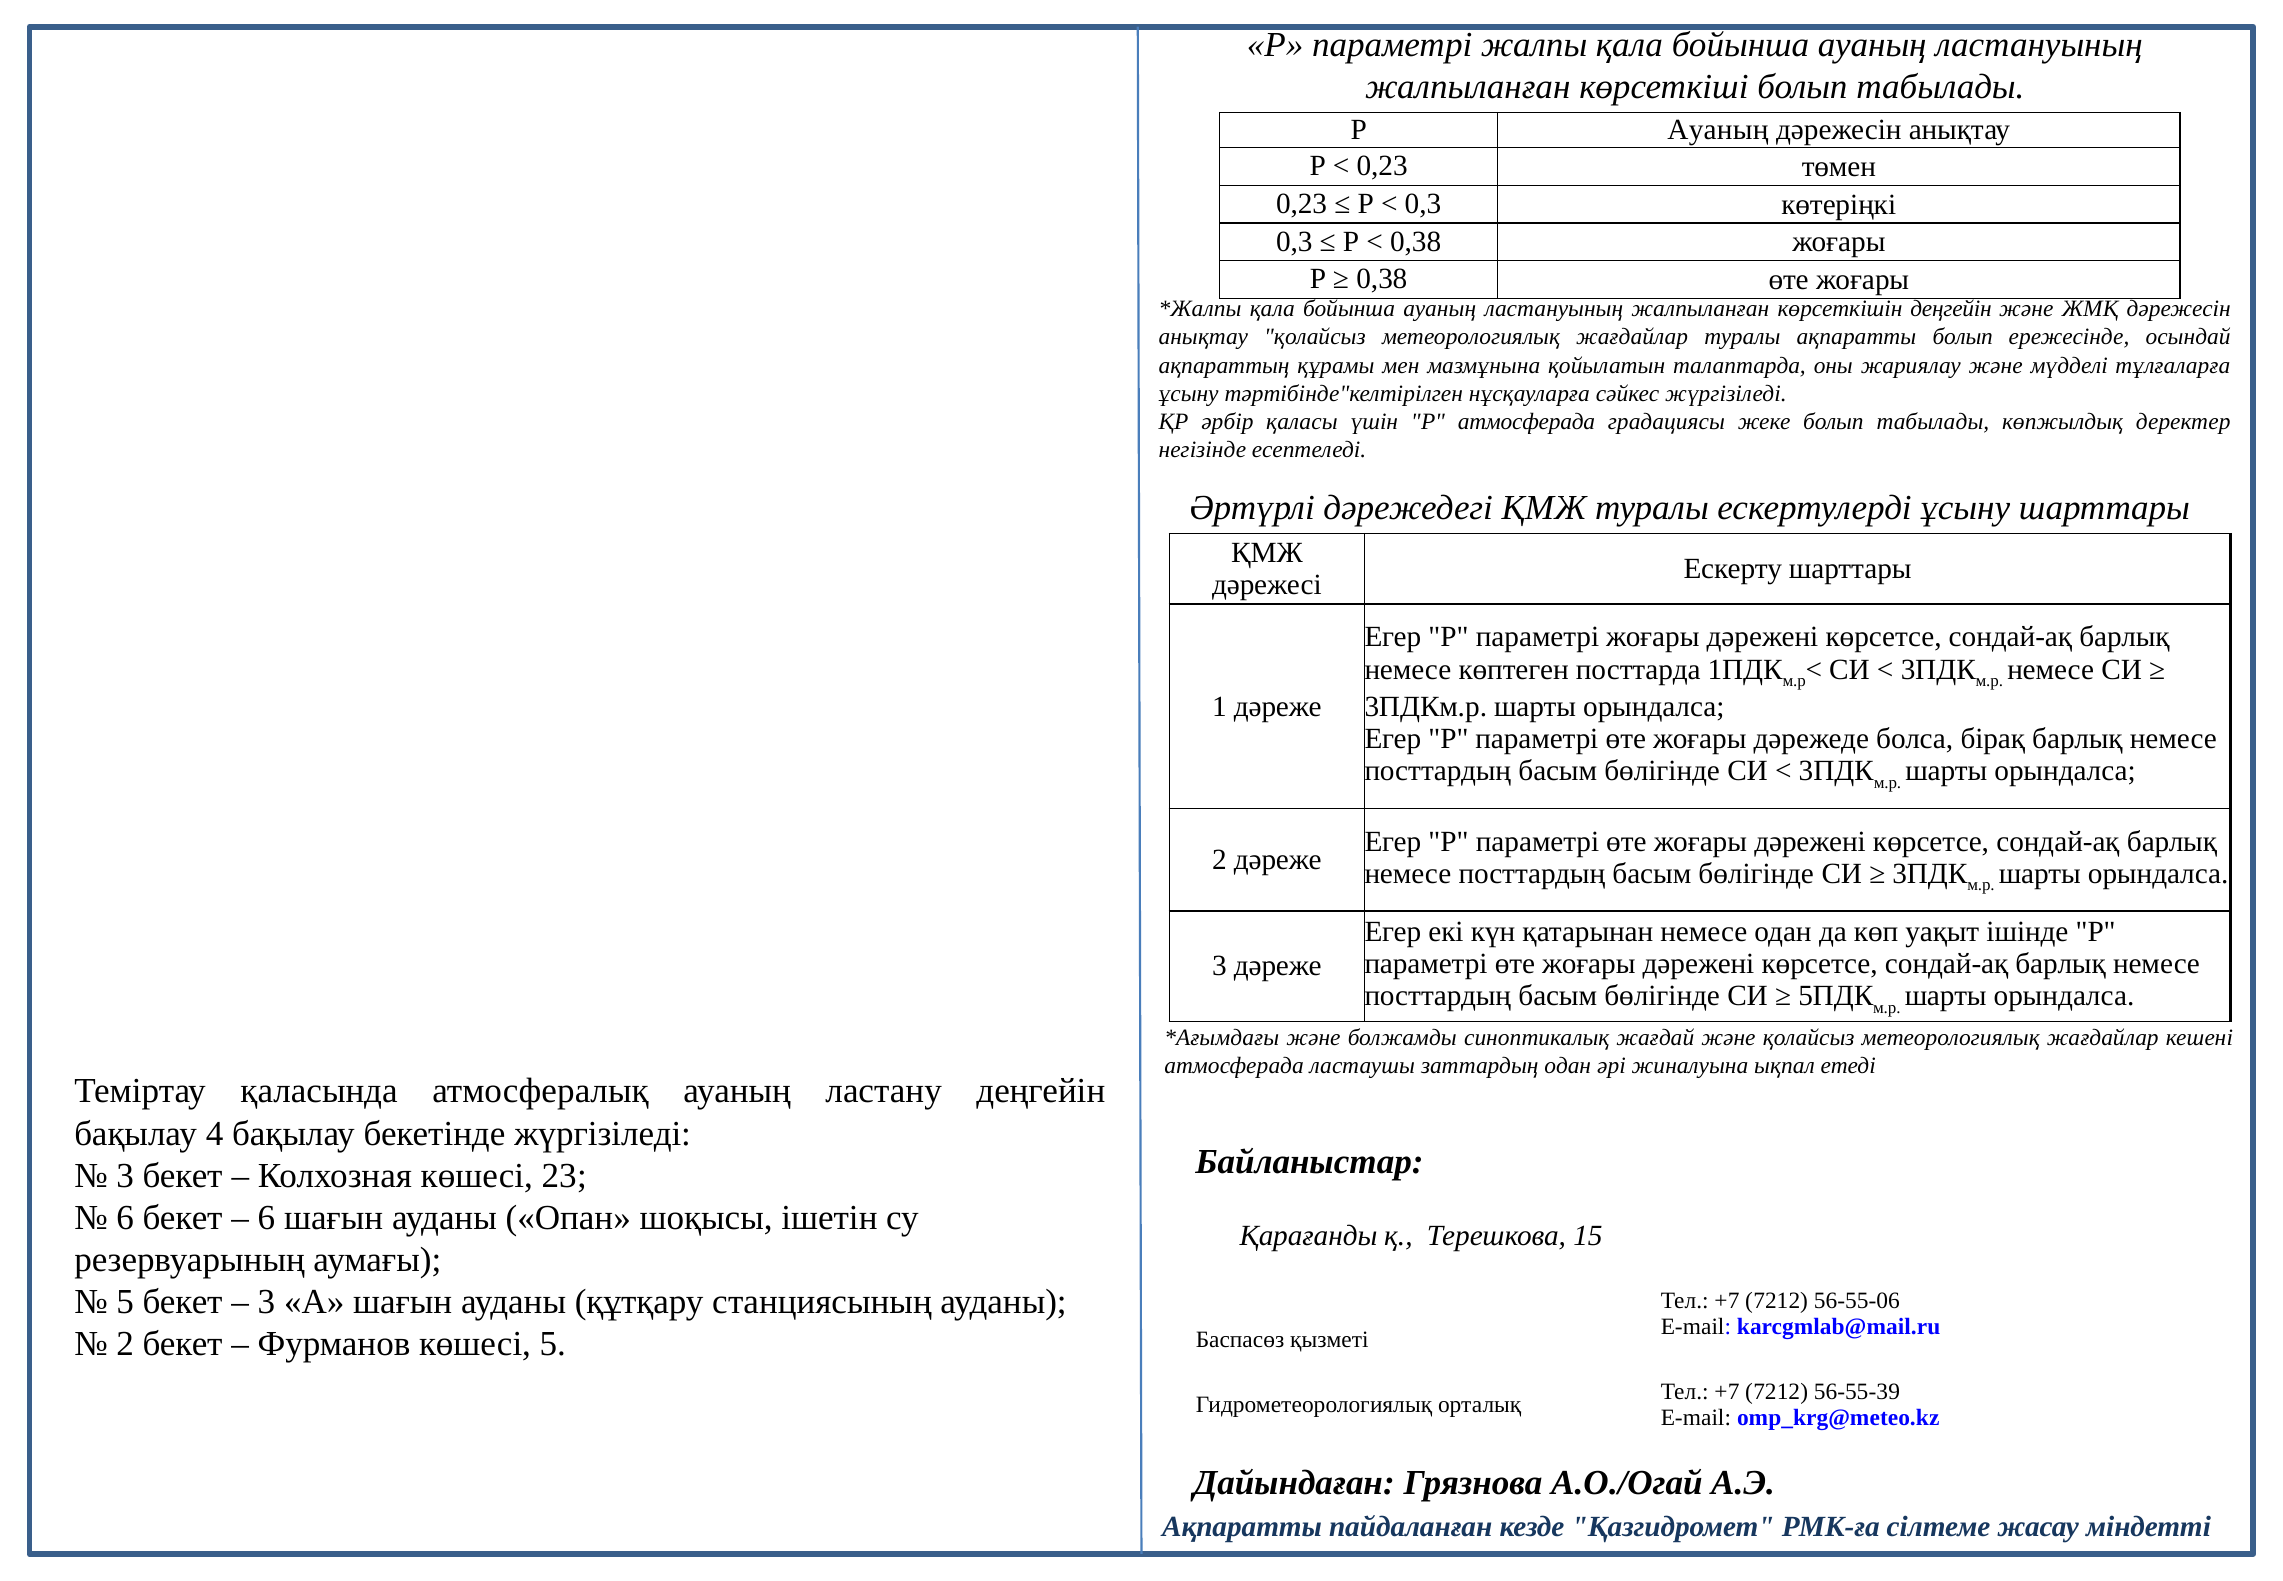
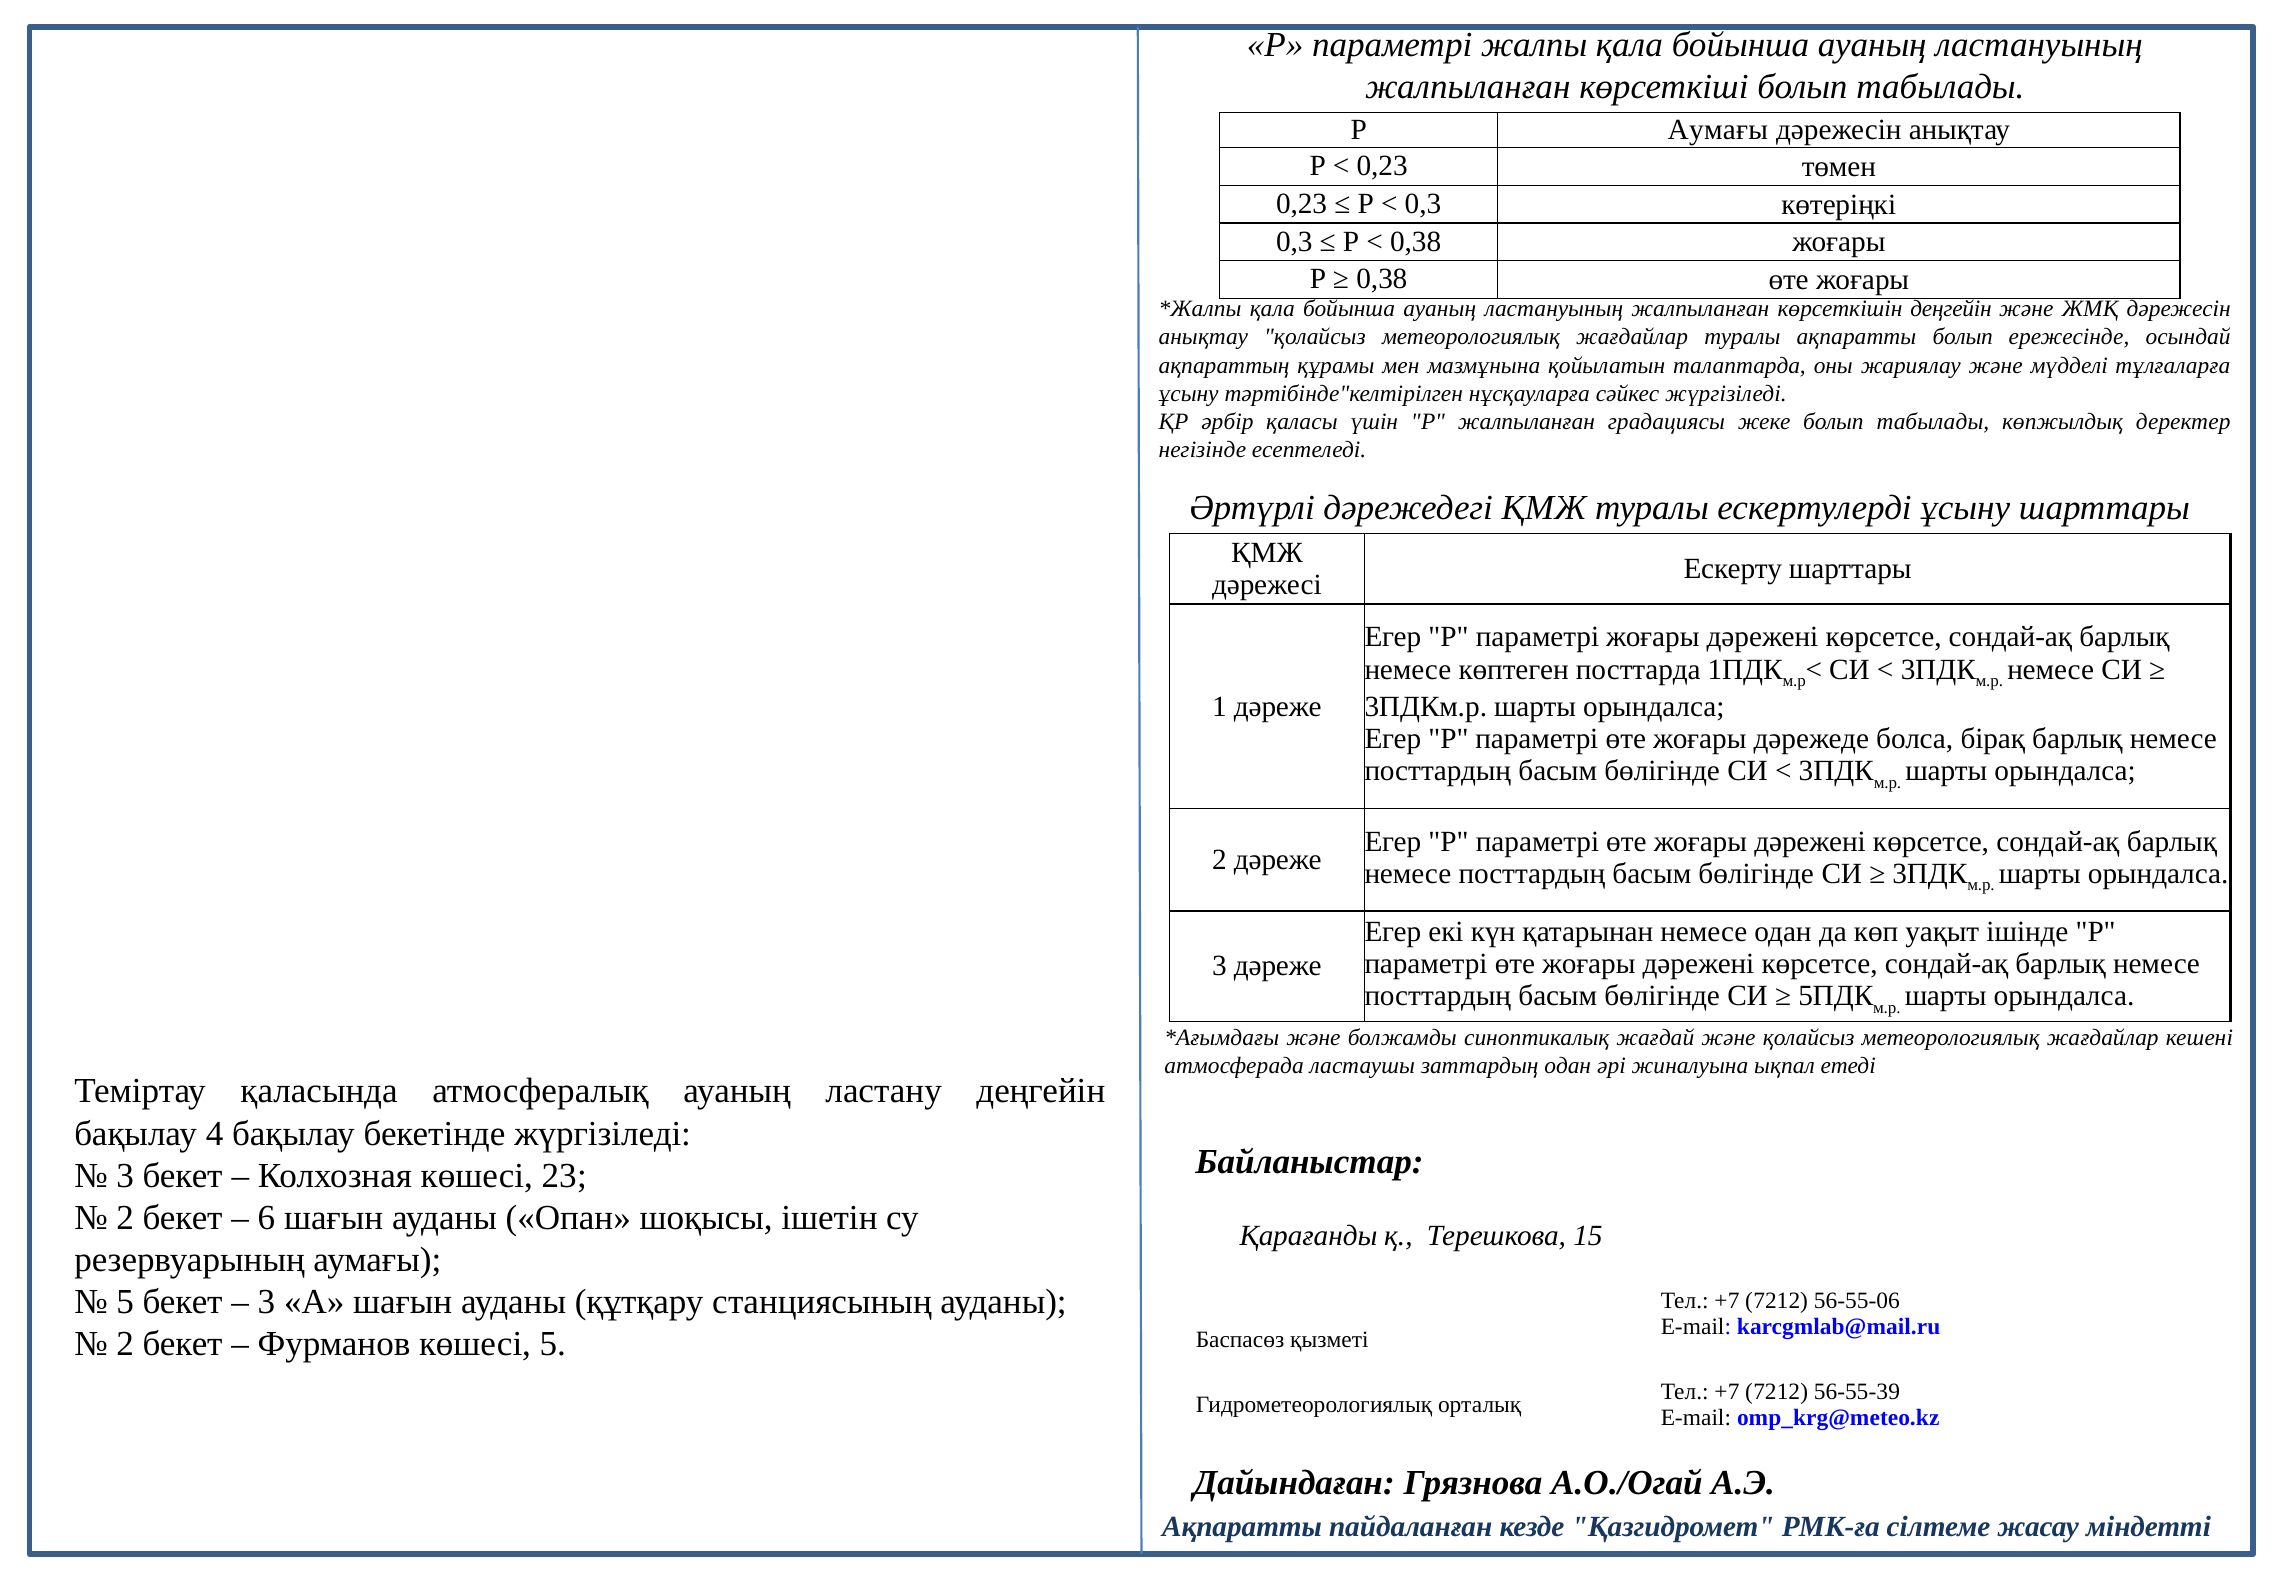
Р Ауаның: Ауаның -> Аумағы (1718, 130)
Р атмосферада: атмосферада -> жалпыланған (1526, 421)
6: 6 -> 2 (125, 1217)
